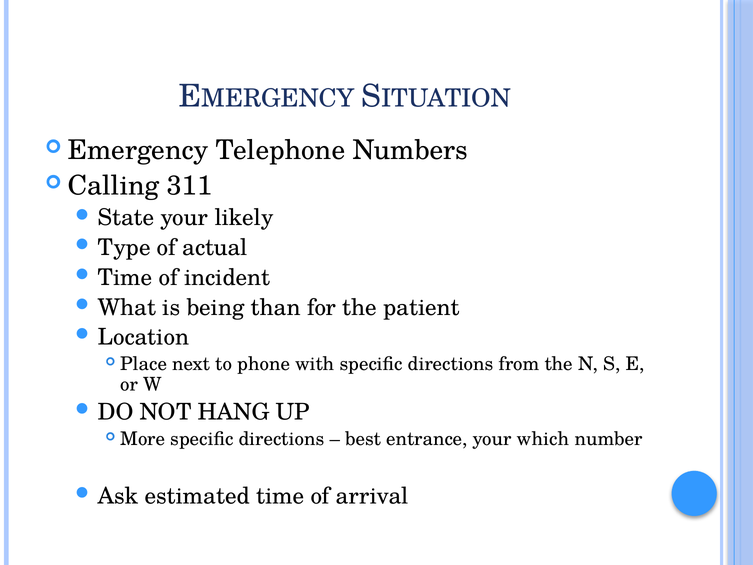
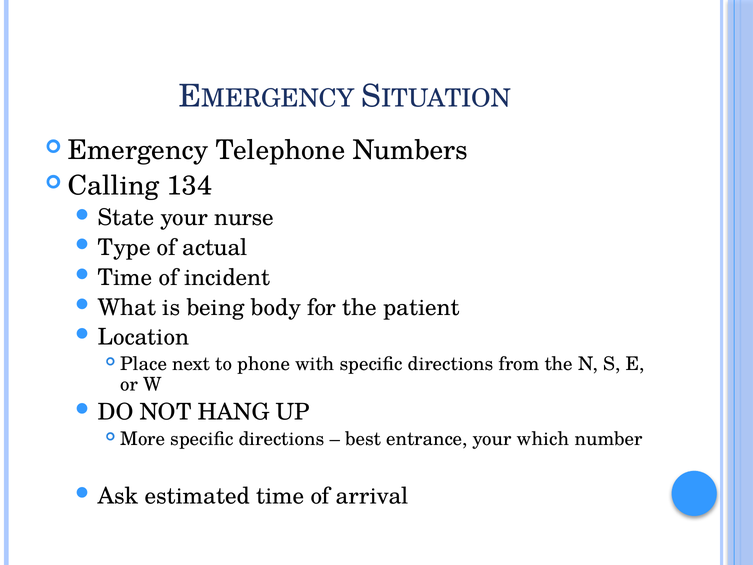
311: 311 -> 134 (190, 186)
likely: likely -> nurse (244, 218)
than: than -> body (276, 307)
